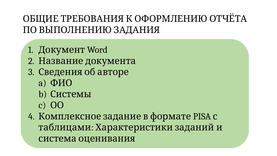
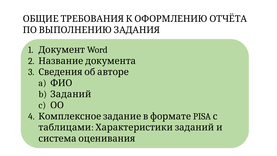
Системы: Системы -> Заданий (71, 94)
